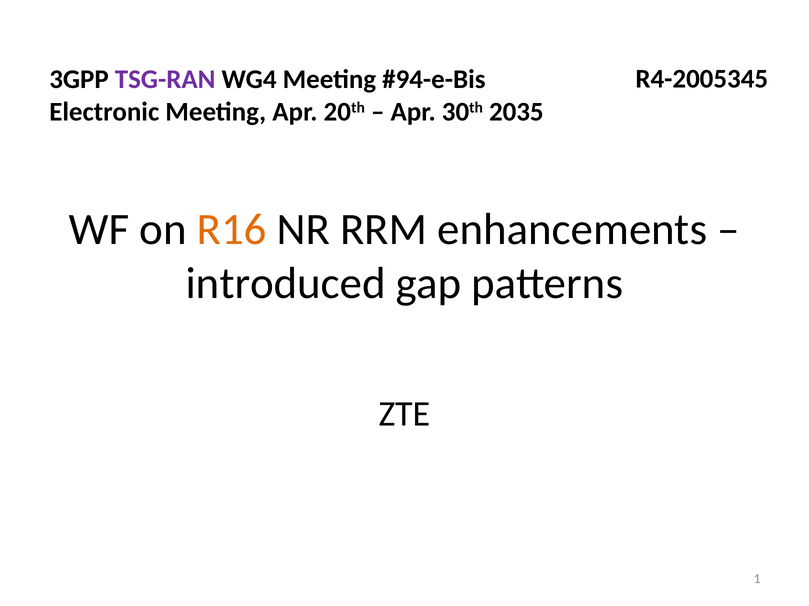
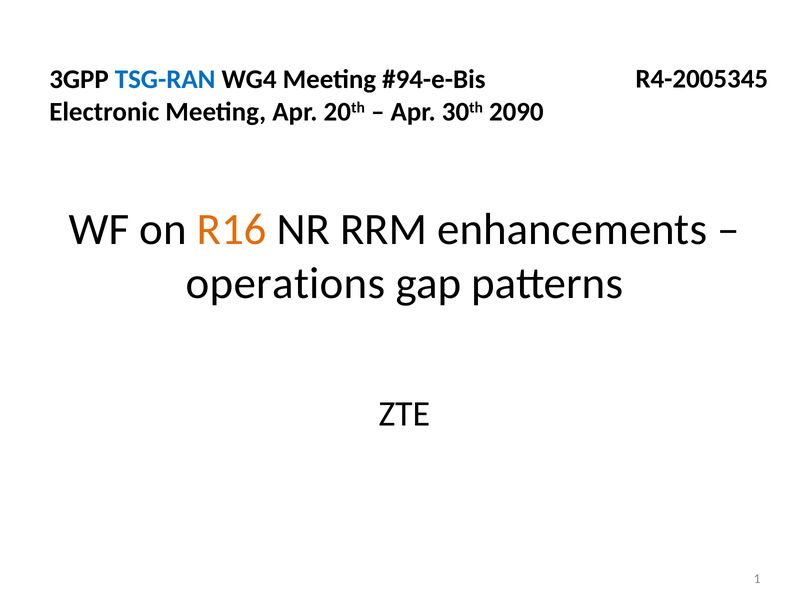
TSG-RAN colour: purple -> blue (165, 80)
2035: 2035 -> 2090 (516, 112)
introduced: introduced -> operations (286, 284)
